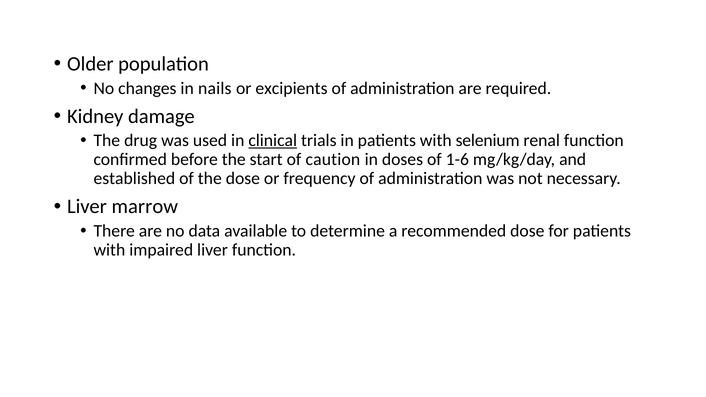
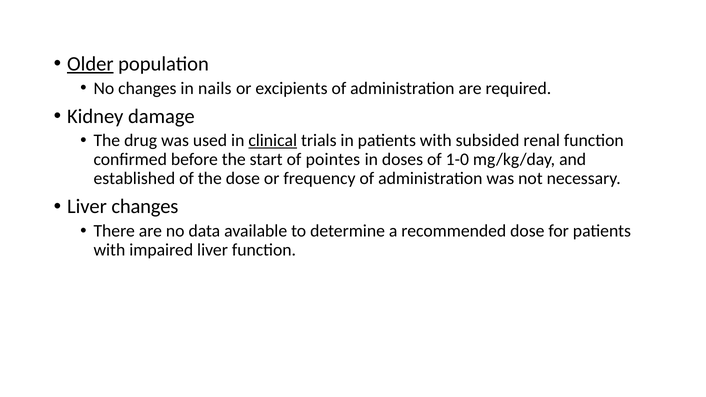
Older underline: none -> present (90, 64)
selenium: selenium -> subsided (488, 141)
caution: caution -> pointes (333, 160)
1-6: 1-6 -> 1-0 (457, 160)
Liver marrow: marrow -> changes (145, 207)
